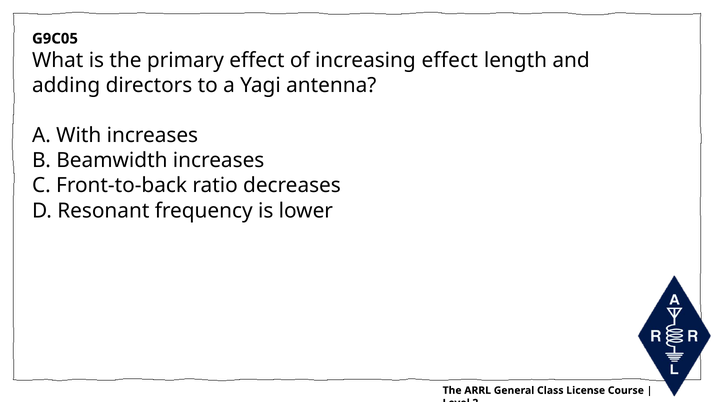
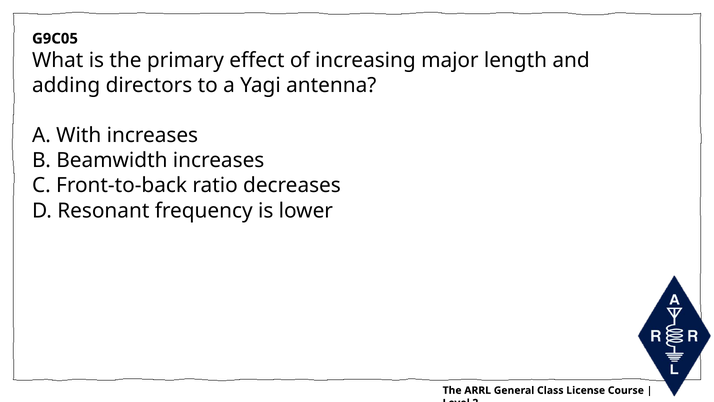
increasing effect: effect -> major (450, 60)
